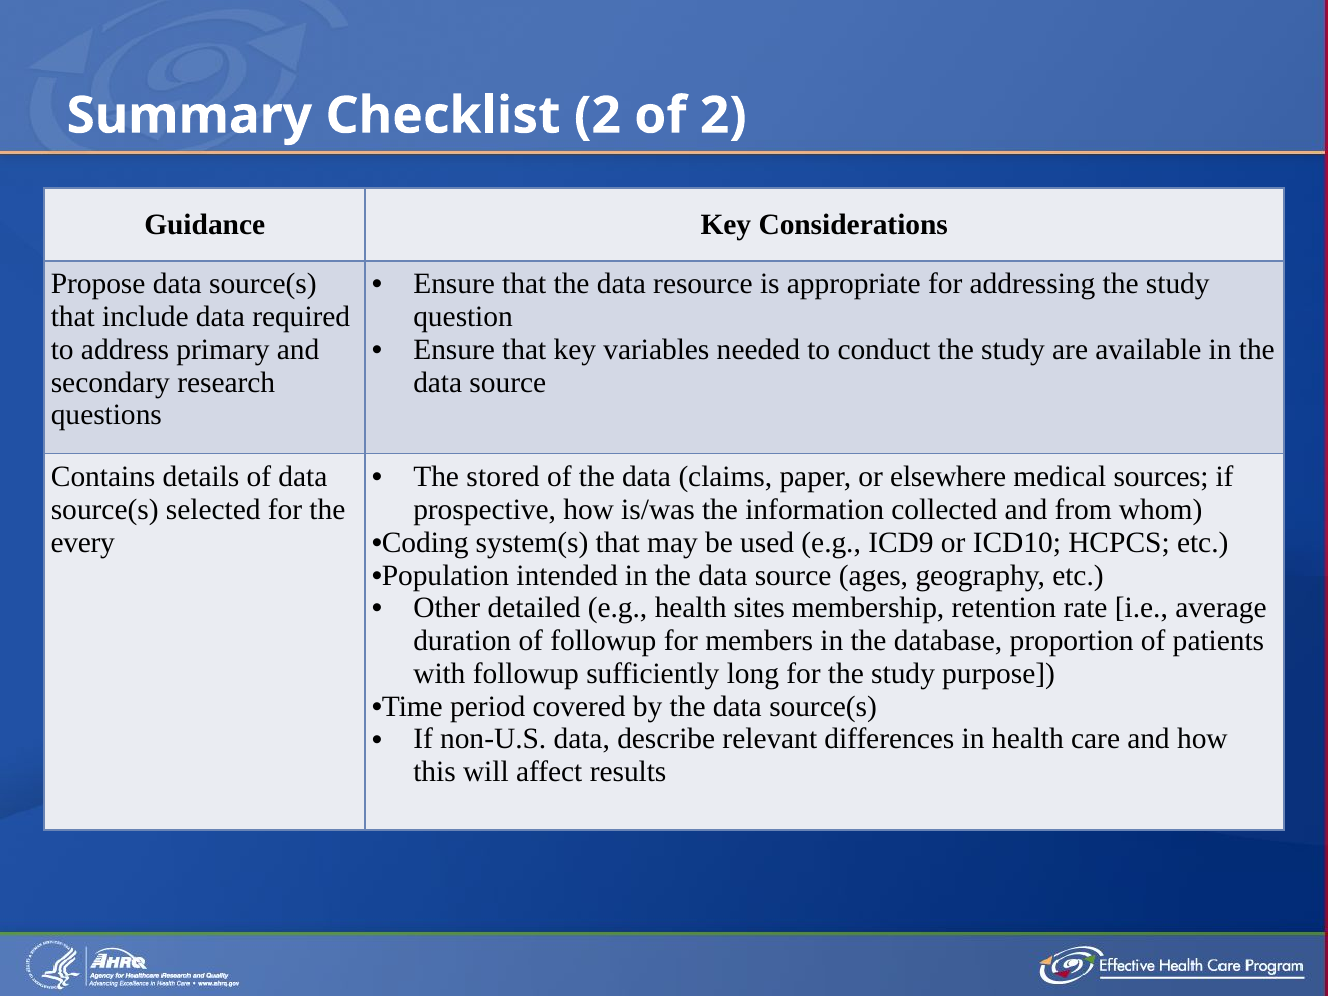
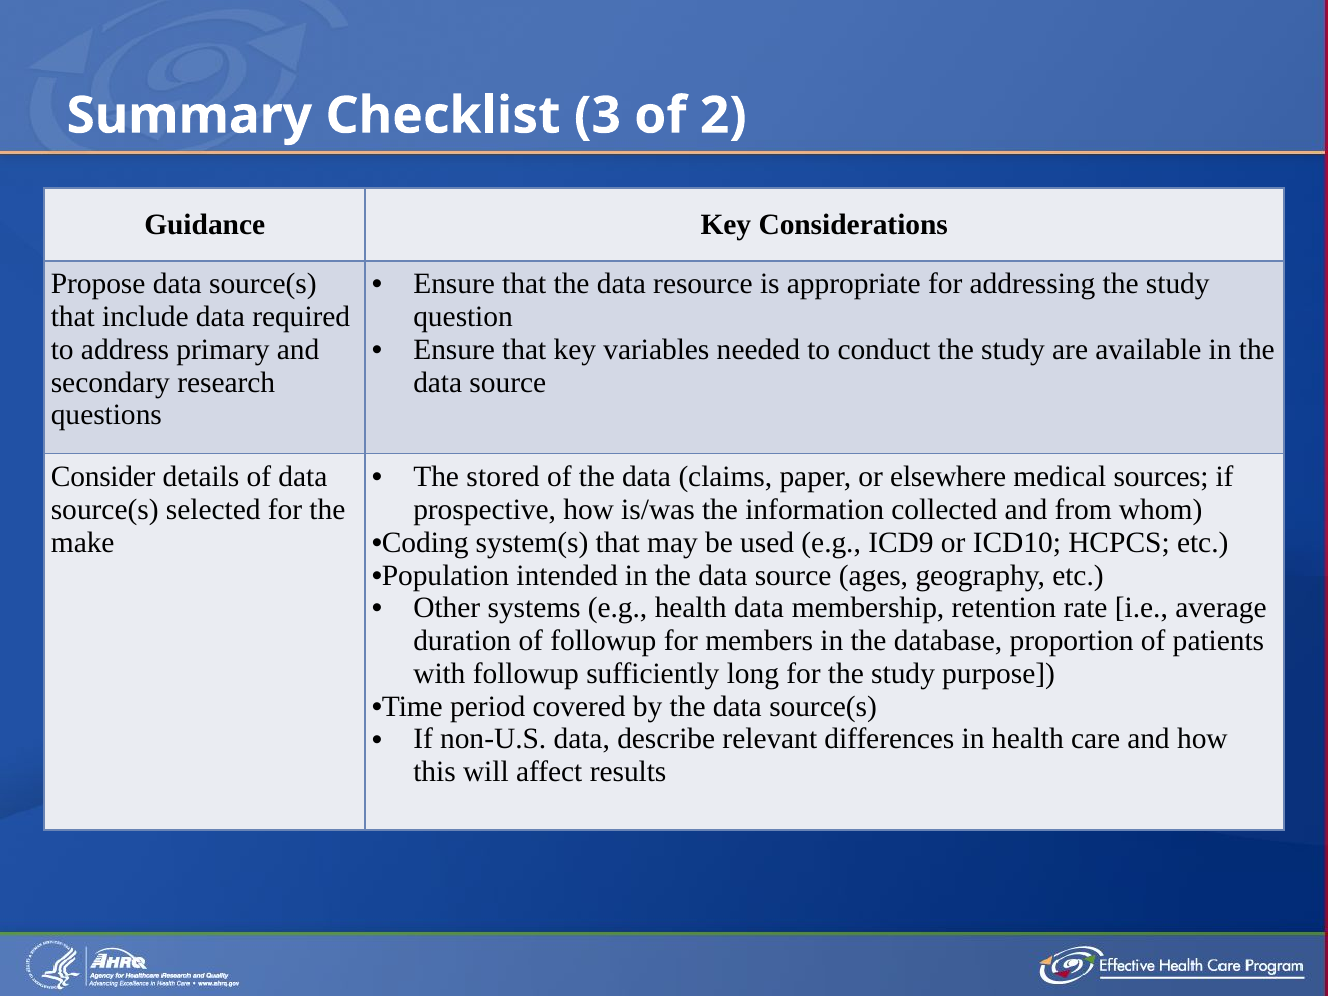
Checklist 2: 2 -> 3 (597, 116)
Contains: Contains -> Consider (103, 477)
every: every -> make (83, 542)
detailed: detailed -> systems (534, 608)
health sites: sites -> data (759, 608)
